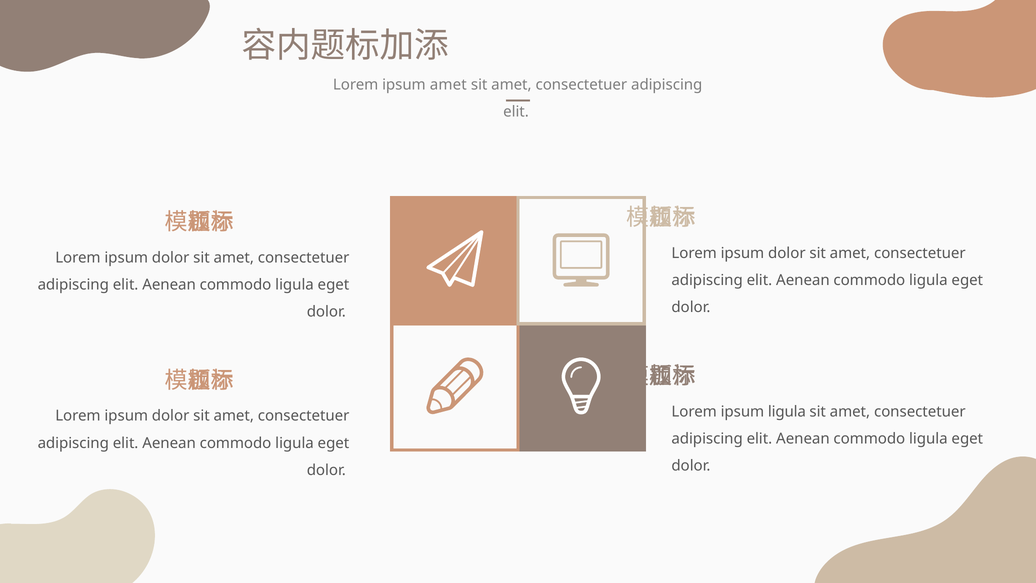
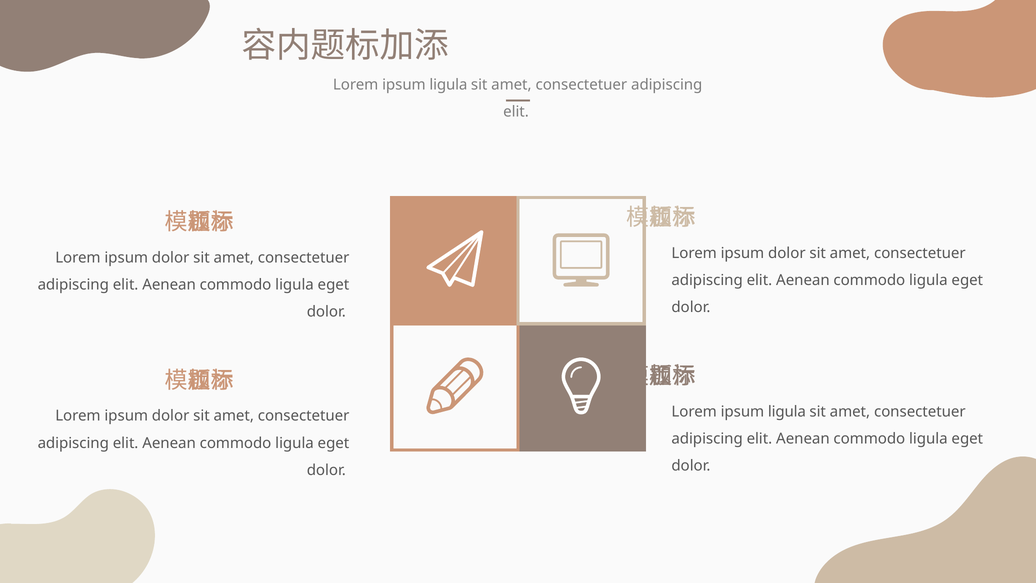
amet: amet -> ligula (448, 85)
